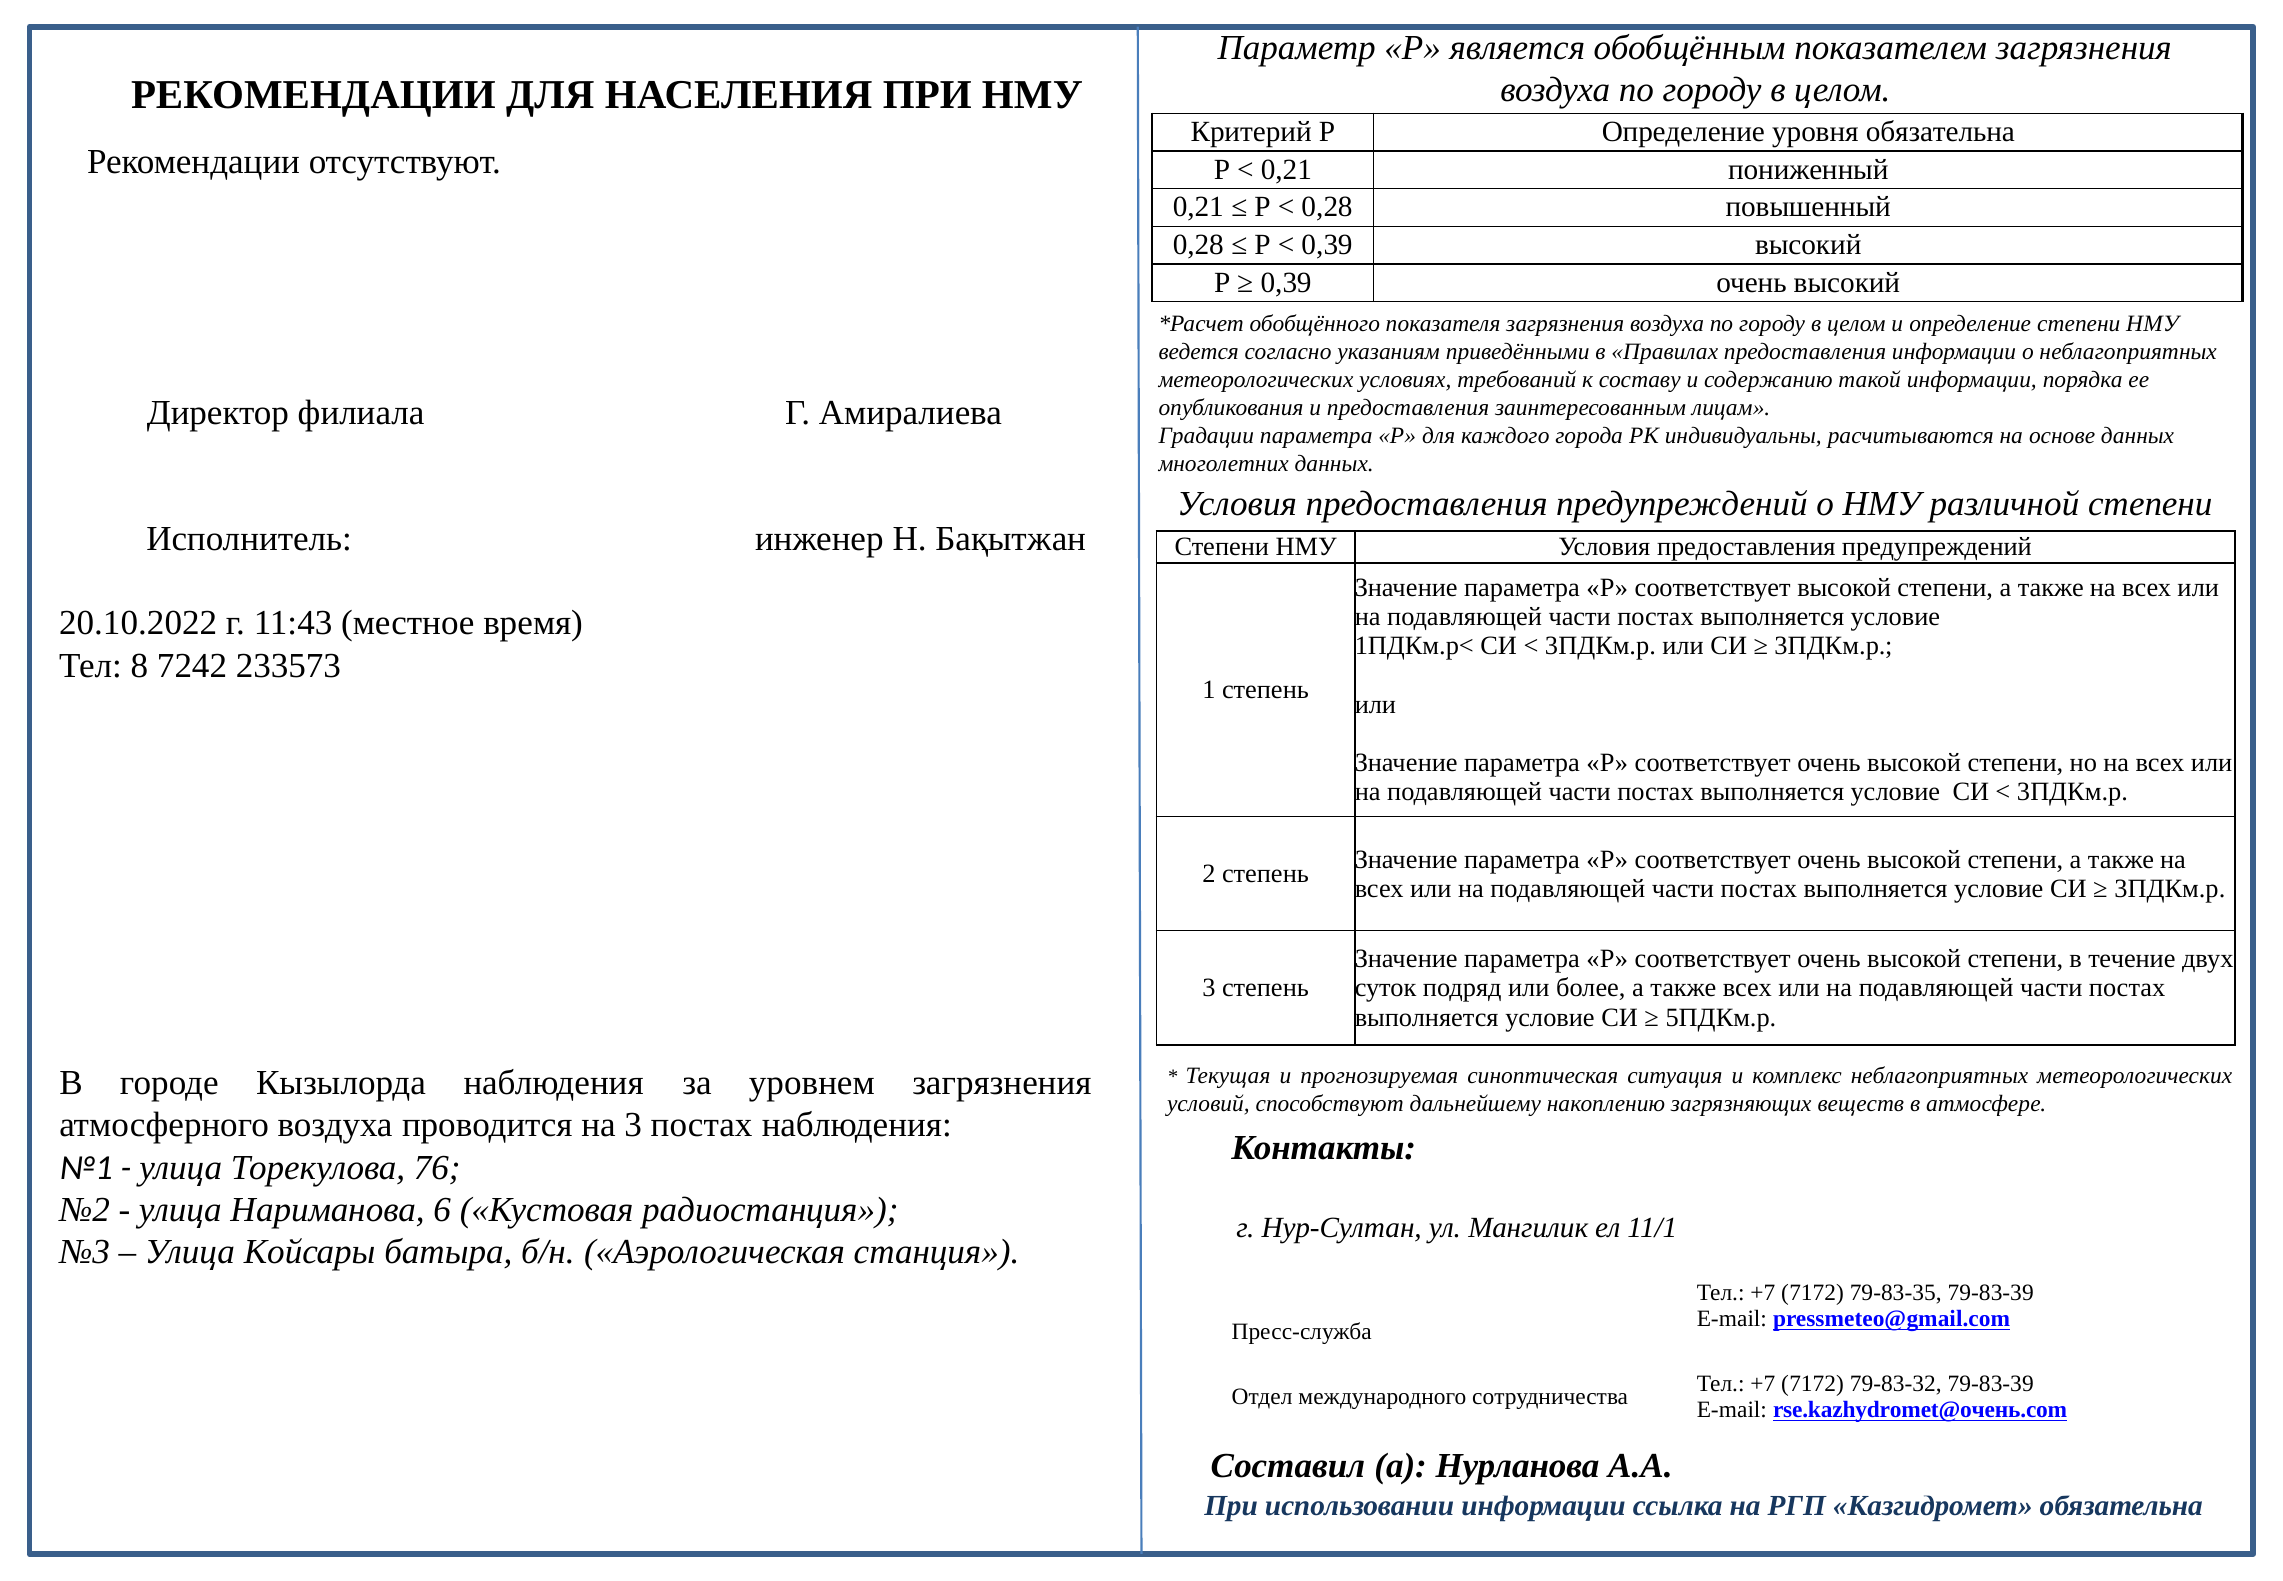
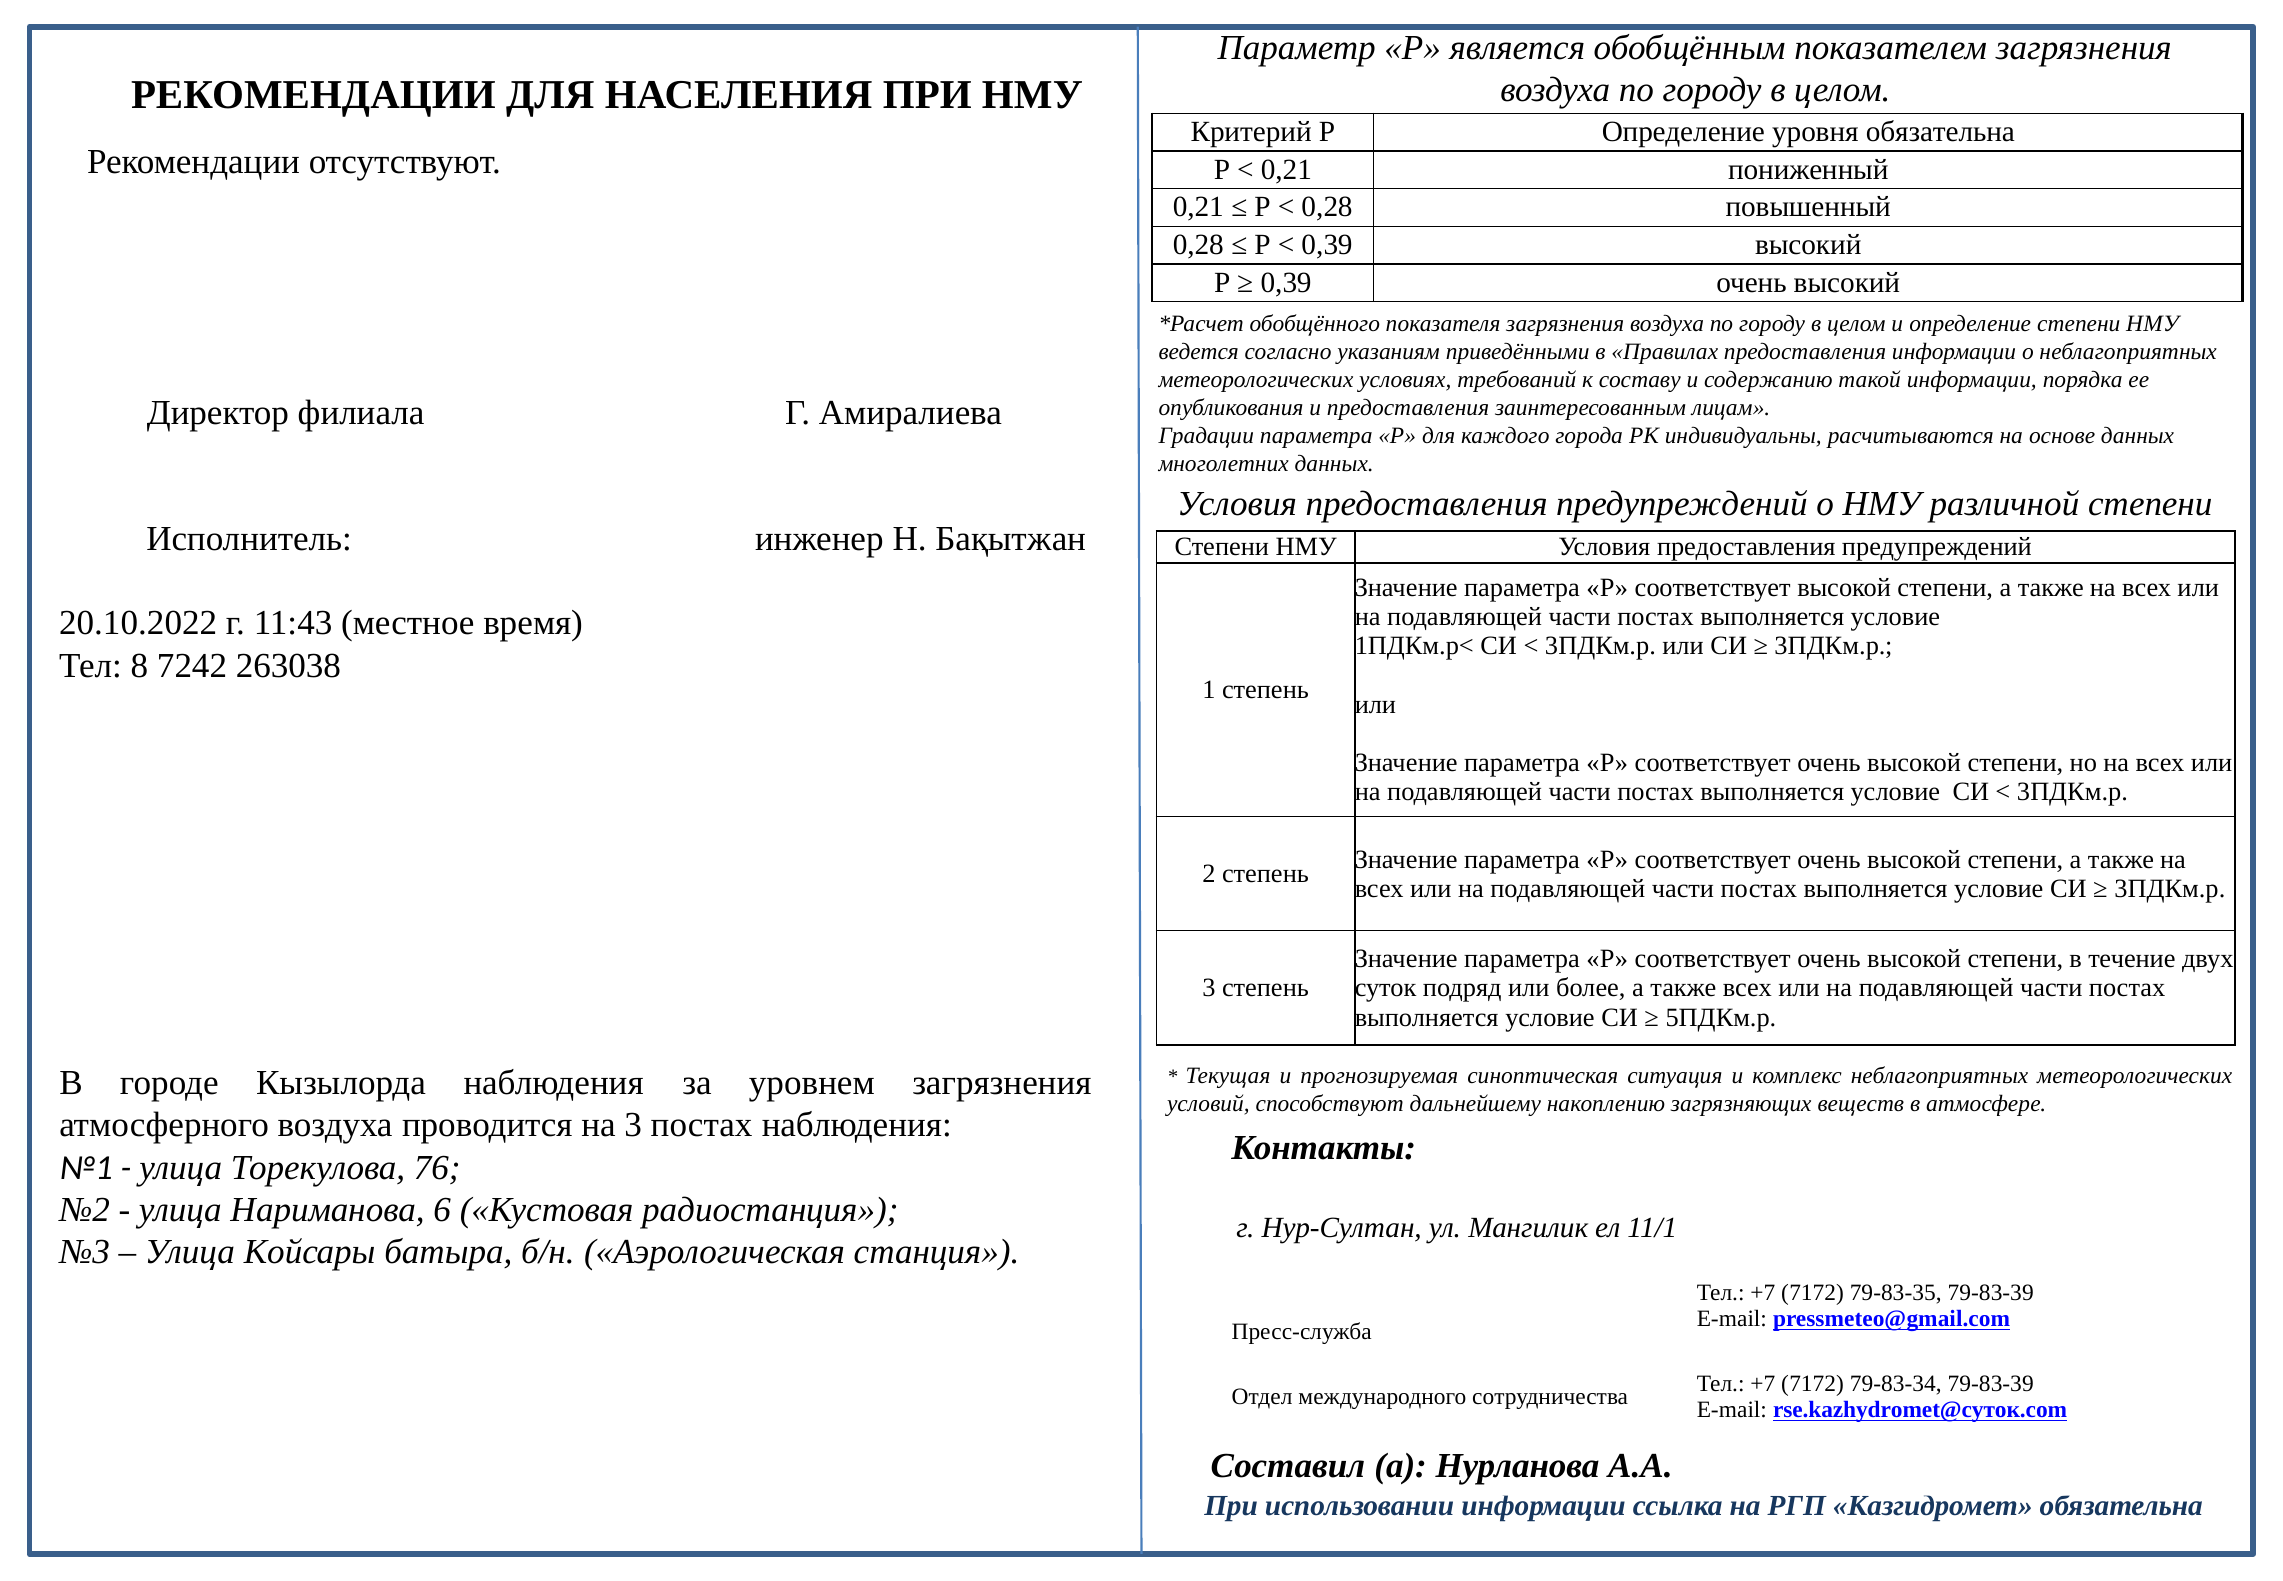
233573: 233573 -> 263038 (288, 665)
79-83-32: 79-83-32 -> 79-83-34 (1896, 1384)
rse.kazhydromet@очень.com: rse.kazhydromet@очень.com -> rse.kazhydromet@суток.com (1920, 1410)
